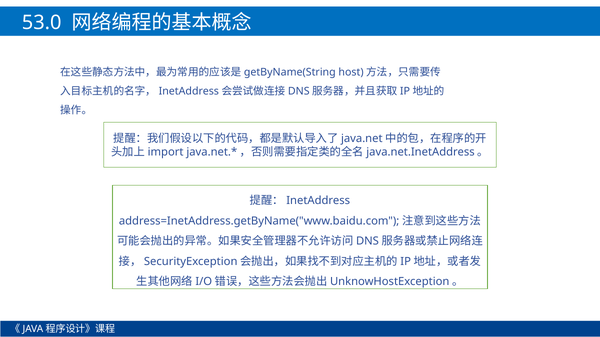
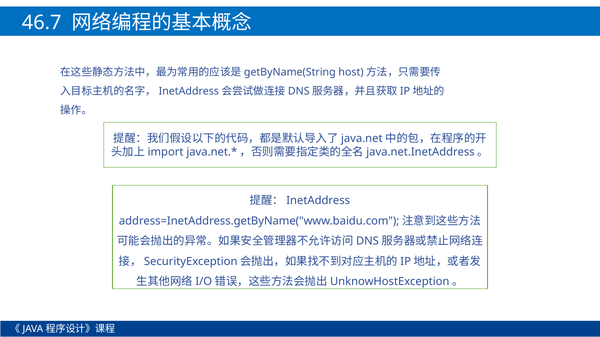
53.0: 53.0 -> 46.7 (42, 23)
